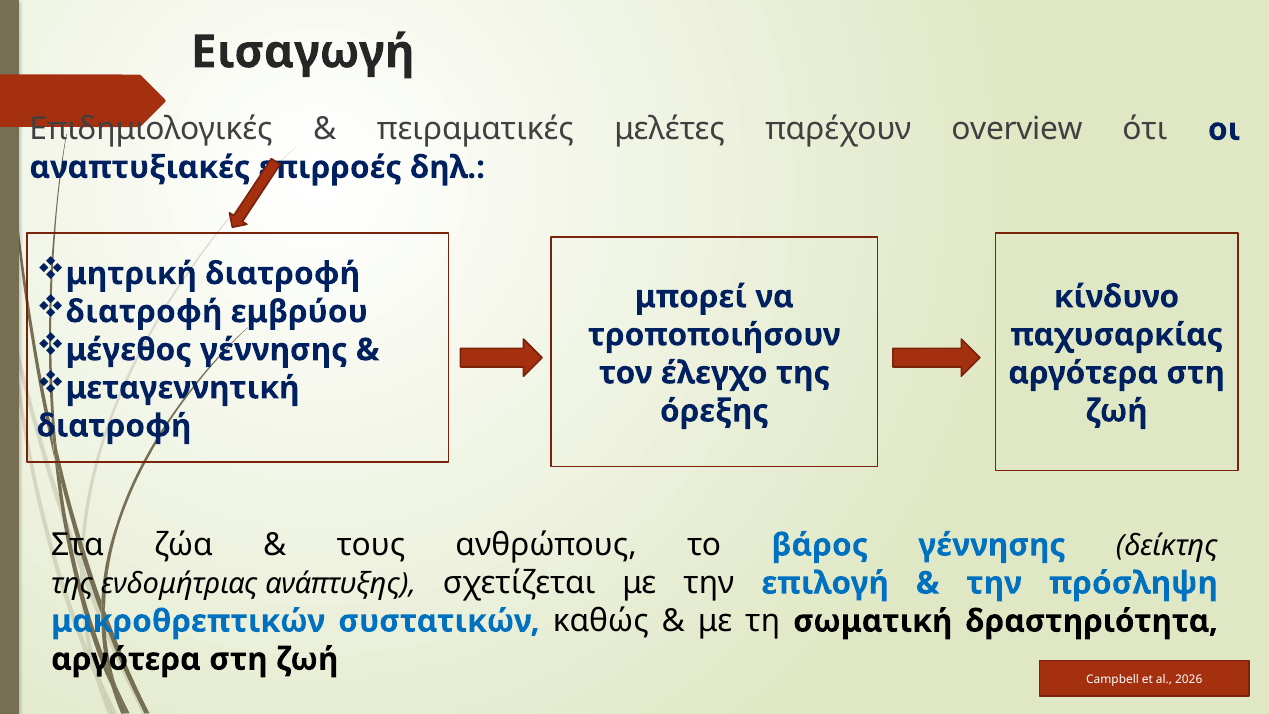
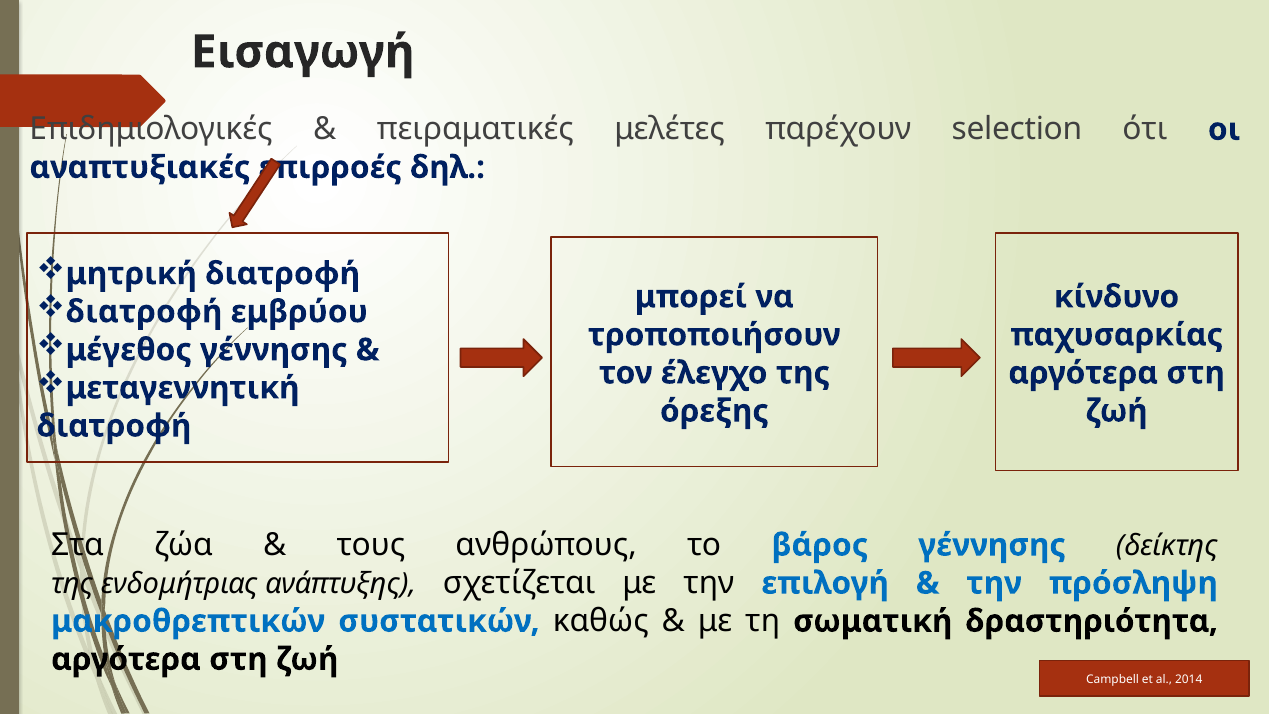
overview: overview -> selection (1017, 129)
2026: 2026 -> 2014 (1189, 679)
